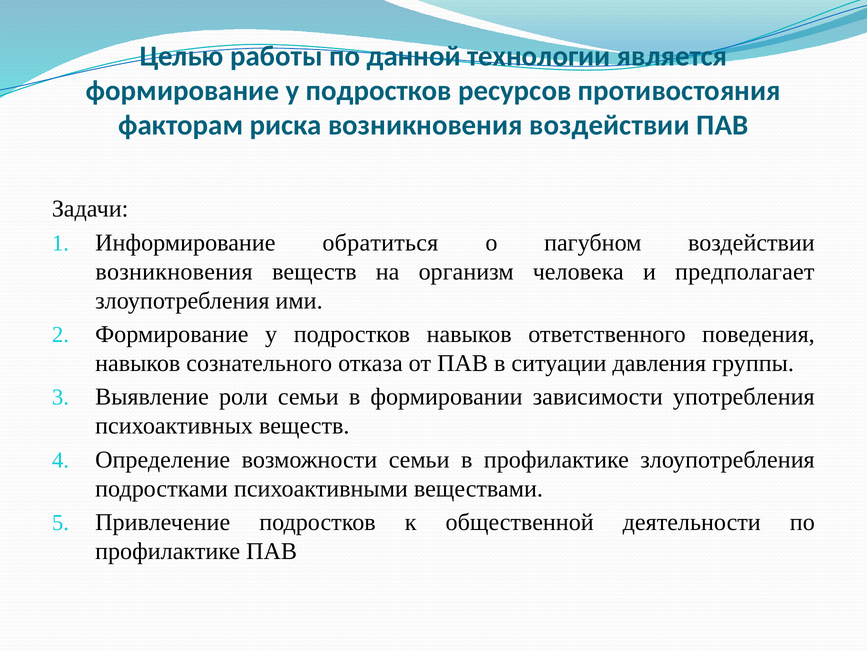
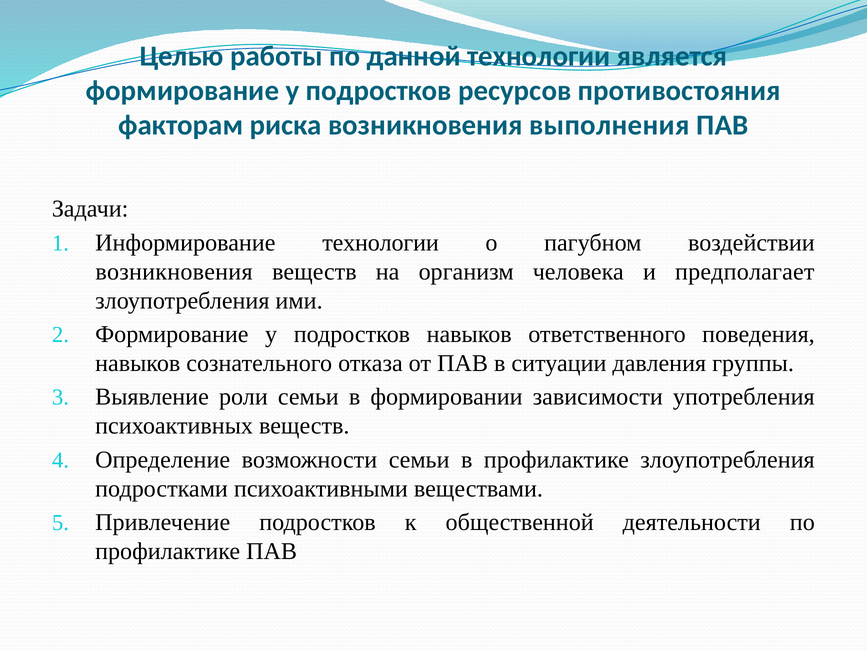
возникновения воздействии: воздействии -> выполнения (609, 125)
Информирование обратиться: обратиться -> технологии (381, 243)
